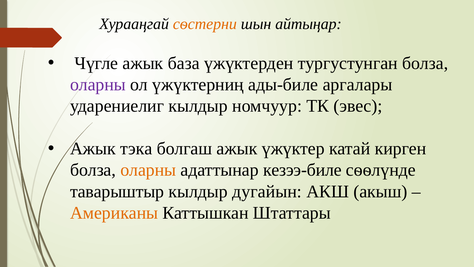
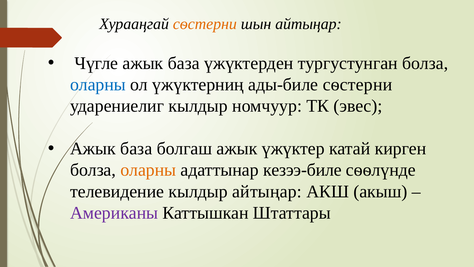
оларны colour: purple -> blue (98, 85)
ады-биле аргалары: аргалары -> сѳстерни (357, 85)
тэка: тэка -> база (136, 149)
таварыштыр: таварыштыр -> телевидение (117, 191)
кылдыр дугайын: дугайын -> айтыңар (267, 191)
Американы colour: orange -> purple (114, 213)
